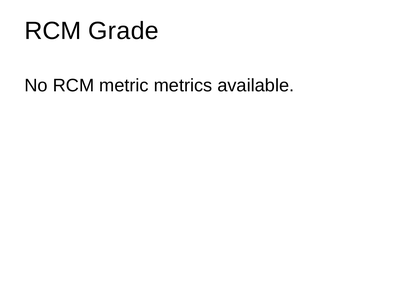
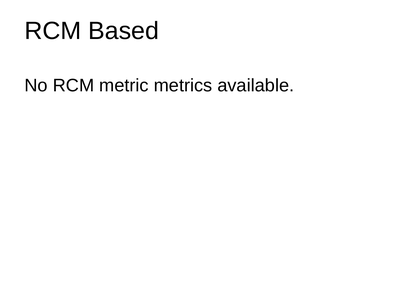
Grade: Grade -> Based (124, 31)
